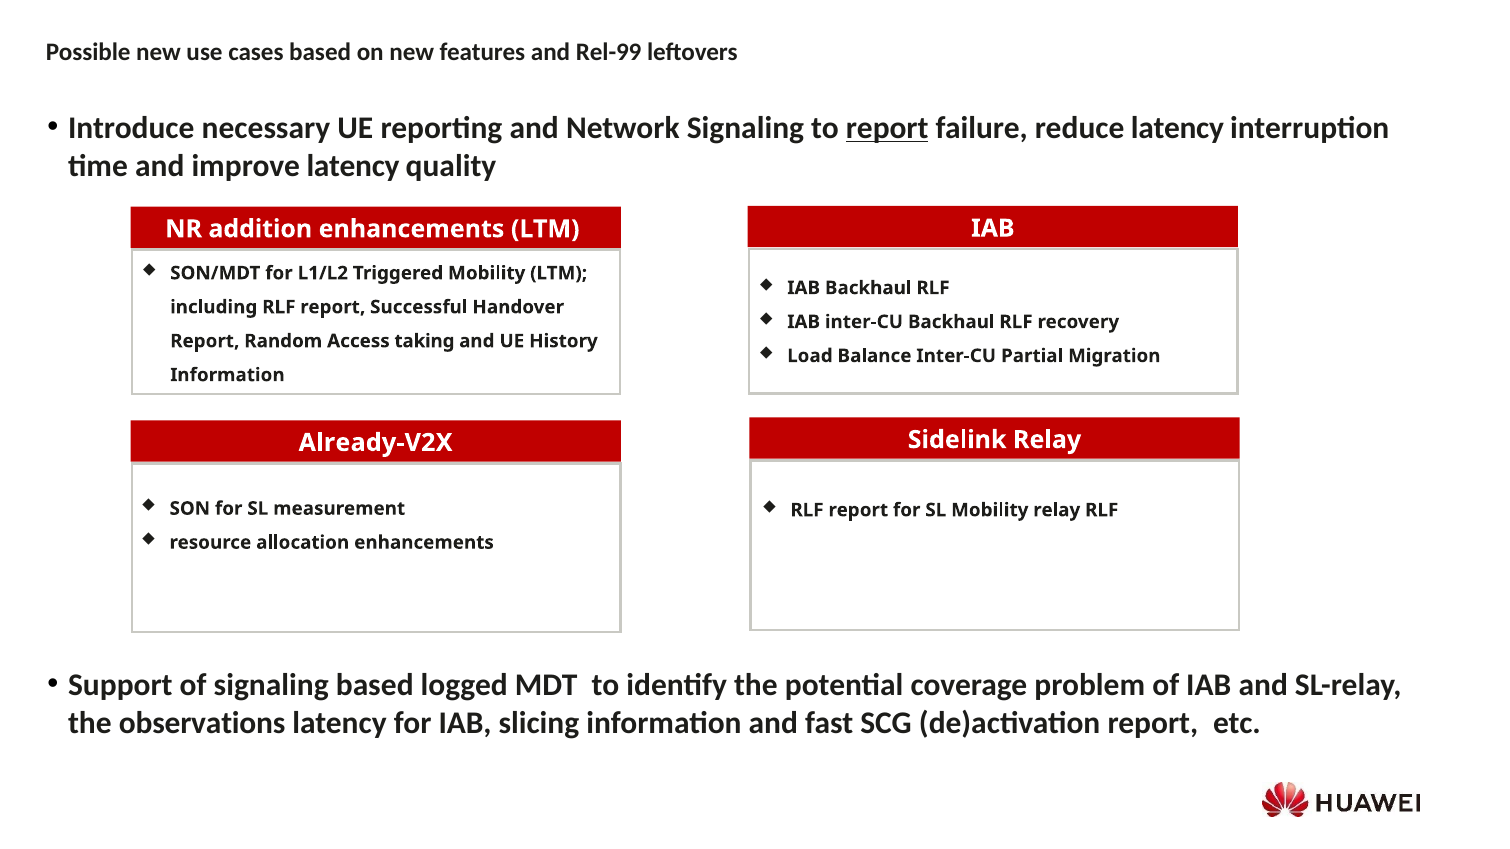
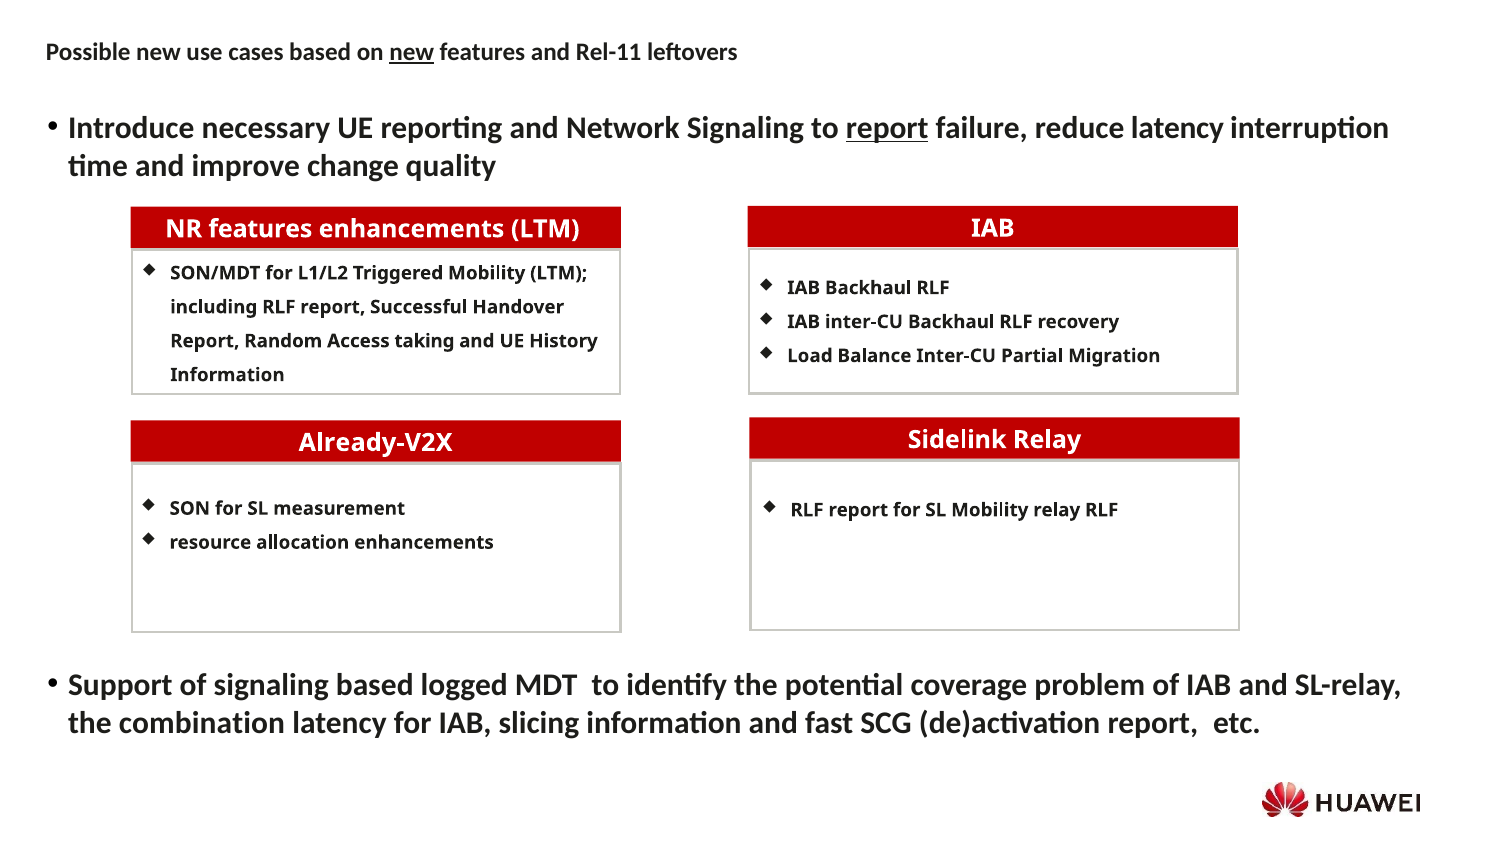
new underline: none -> present (412, 52)
Rel-99: Rel-99 -> Rel-11 (609, 52)
improve latency: latency -> change (353, 166)
NR addition: addition -> features (260, 229)
observations: observations -> combination (202, 723)
